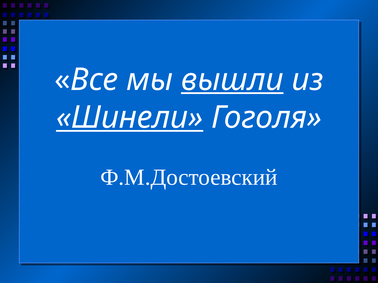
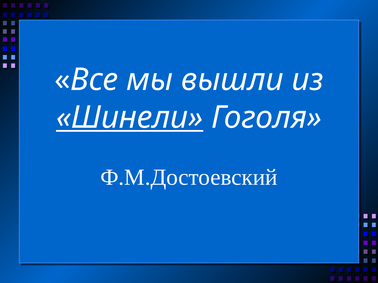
вышли underline: present -> none (232, 80)
